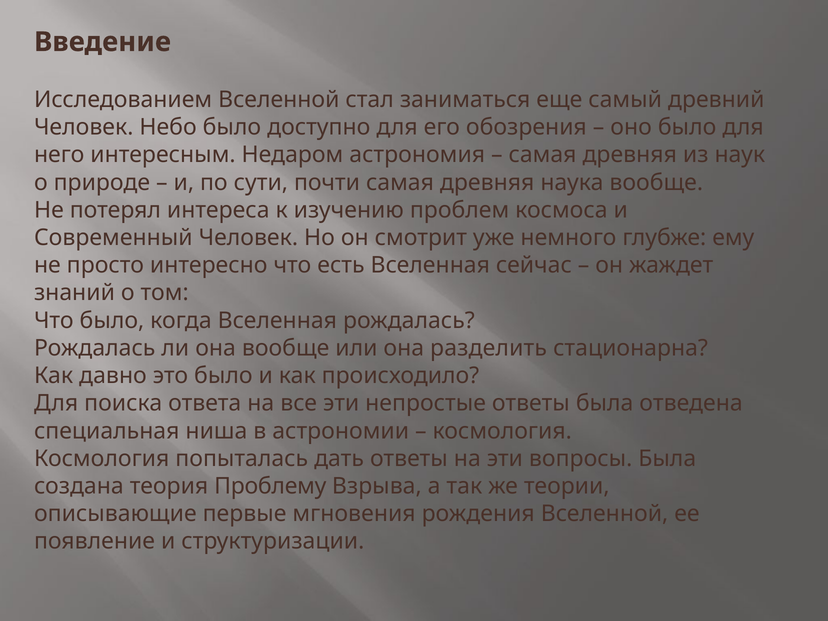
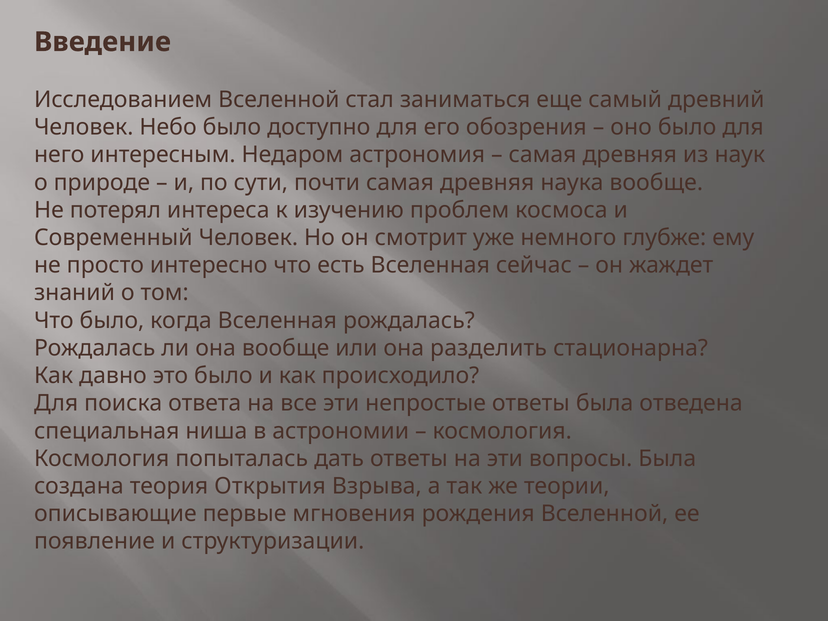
Проблему: Проблему -> Открытия (270, 486)
